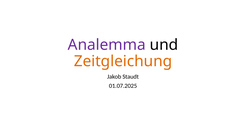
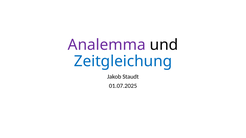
Zeitgleichung colour: orange -> blue (123, 61)
